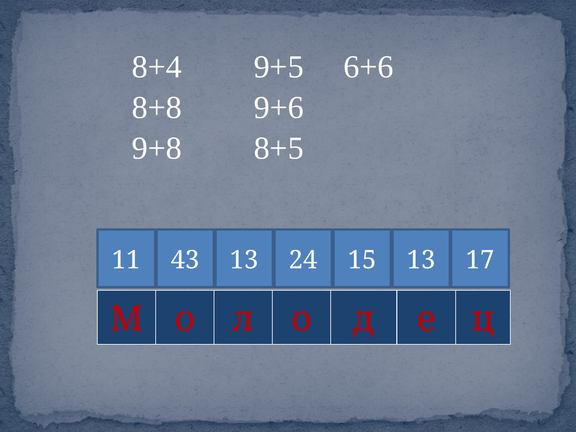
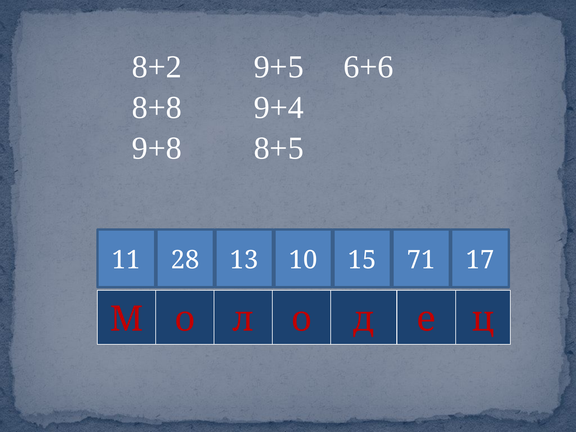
8+4: 8+4 -> 8+2 (157, 67)
9+6: 9+6 -> 9+4 (279, 108)
43: 43 -> 28 (185, 260)
24: 24 -> 10 (303, 260)
15 13: 13 -> 71 (421, 260)
